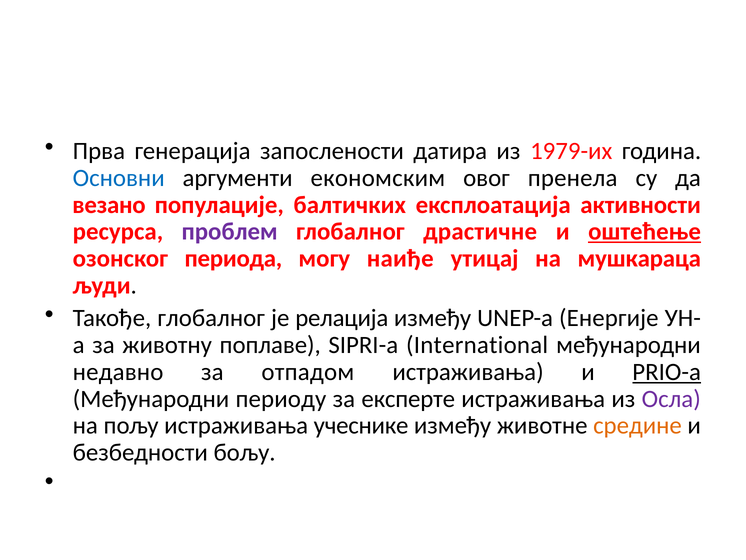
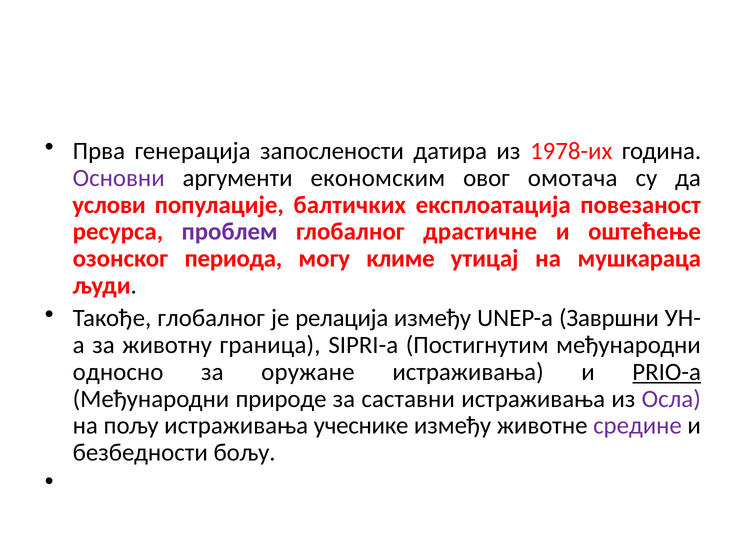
1979-их: 1979-их -> 1978-их (571, 151)
Основни colour: blue -> purple (119, 178)
пренела: пренела -> омотача (573, 178)
везано: везано -> услови (109, 205)
активности: активности -> повезаност (641, 205)
оштећење underline: present -> none (645, 231)
наиђе: наиђе -> климе (400, 258)
Енергије: Енергије -> Завршни (609, 318)
поплаве: поплаве -> граница (270, 345)
International: International -> Постигнутим (477, 345)
недавно: недавно -> односно (118, 372)
отпадом: отпадом -> оружане (308, 372)
периоду: периоду -> природе (281, 399)
експерте: експерте -> саставни (408, 399)
средине colour: orange -> purple (637, 425)
